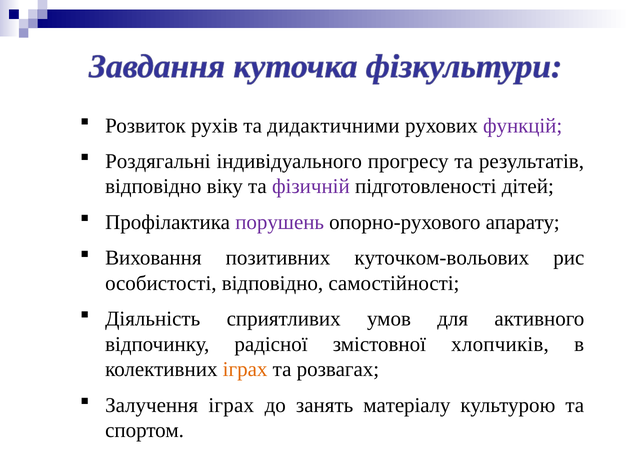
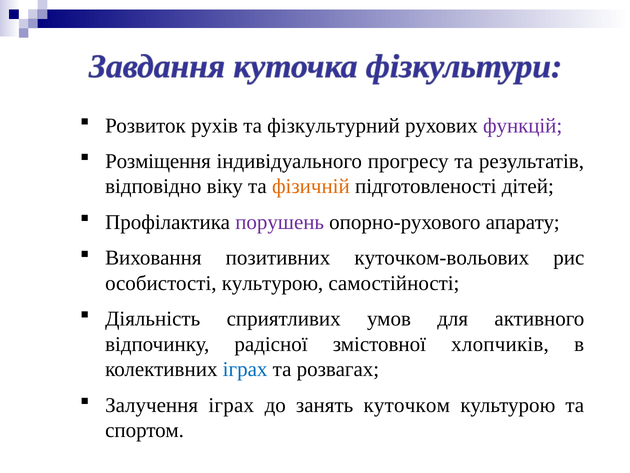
дидактичними: дидактичними -> фізкультурний (334, 125)
Роздягальні: Роздягальні -> Розміщення (158, 161)
фізичній colour: purple -> orange (311, 186)
особистості відповідно: відповідно -> культурою (273, 283)
іграх colour: orange -> blue (245, 369)
матеріалу: матеріалу -> куточком (407, 405)
